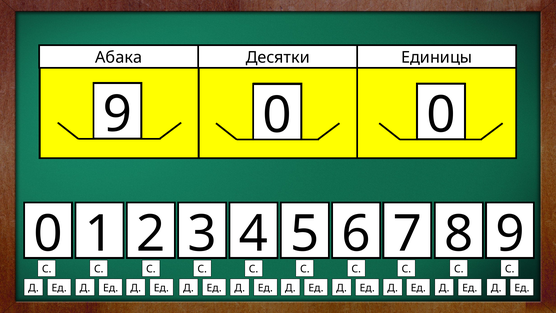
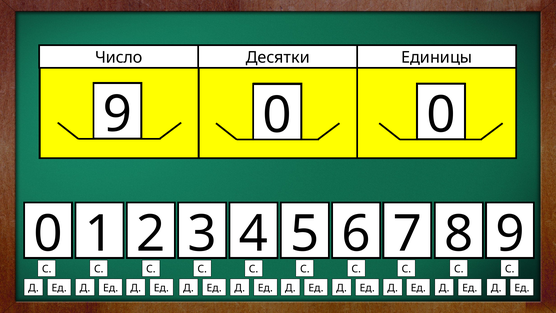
Абака: Абака -> Число (119, 57)
